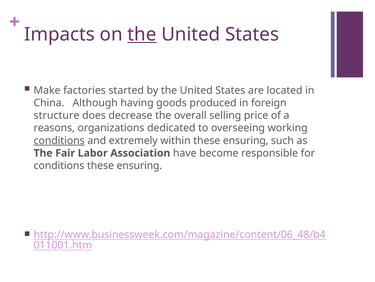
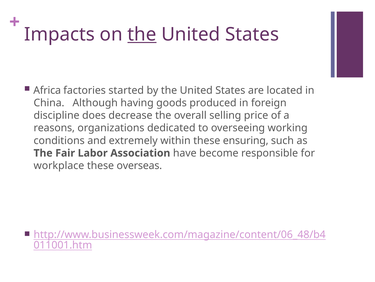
Make: Make -> Africa (47, 90)
structure: structure -> discipline (57, 115)
conditions underline: present -> none (59, 140)
conditions: conditions -> workplace (59, 165)
ensuring: ensuring -> overseas (139, 165)
